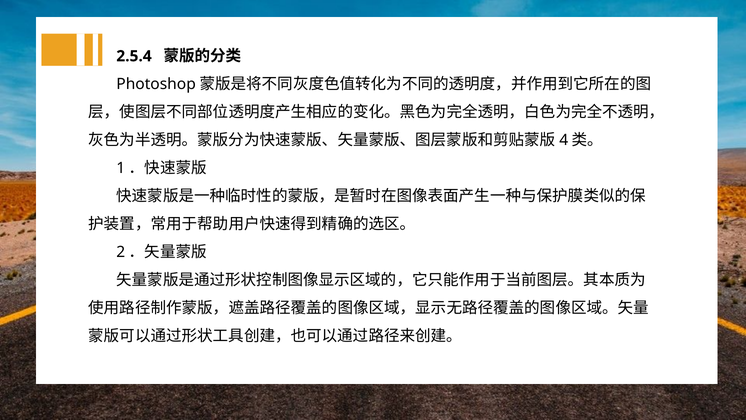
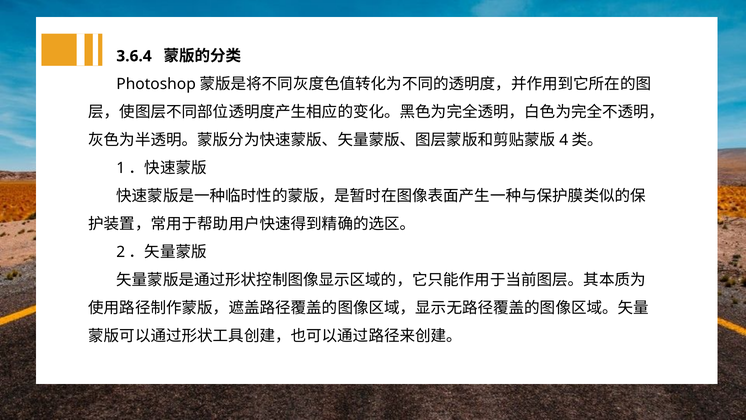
2.5.4: 2.5.4 -> 3.6.4 (134, 56)
